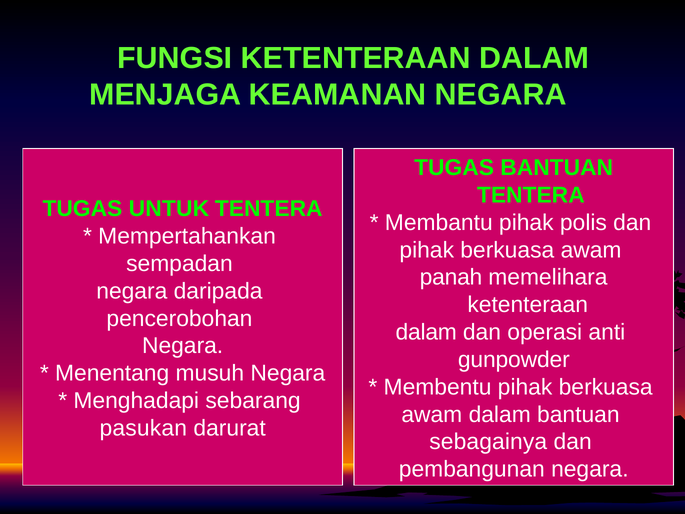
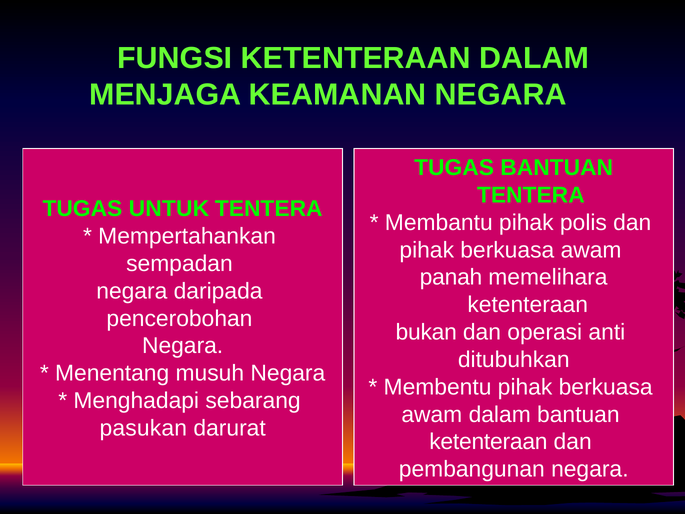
dalam: dalam -> bukan (426, 332)
gunpowder: gunpowder -> ditubuhkan (514, 359)
sebagainya: sebagainya -> ketenteraan (488, 442)
